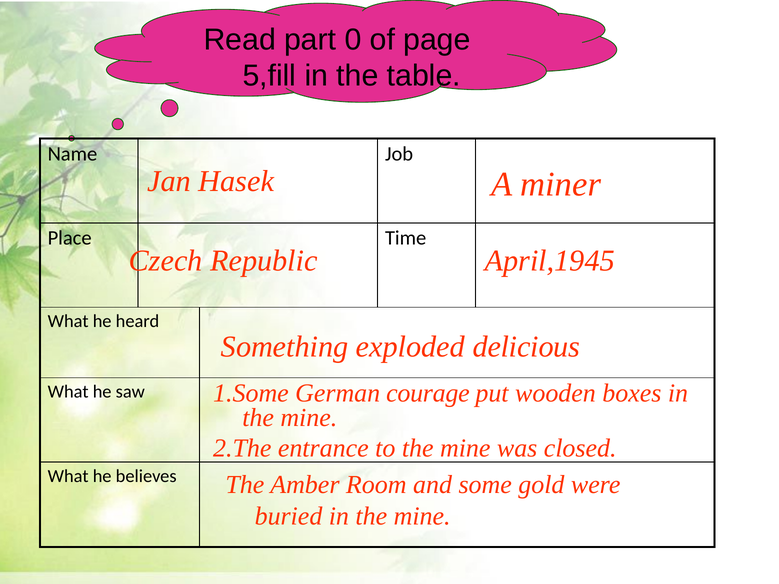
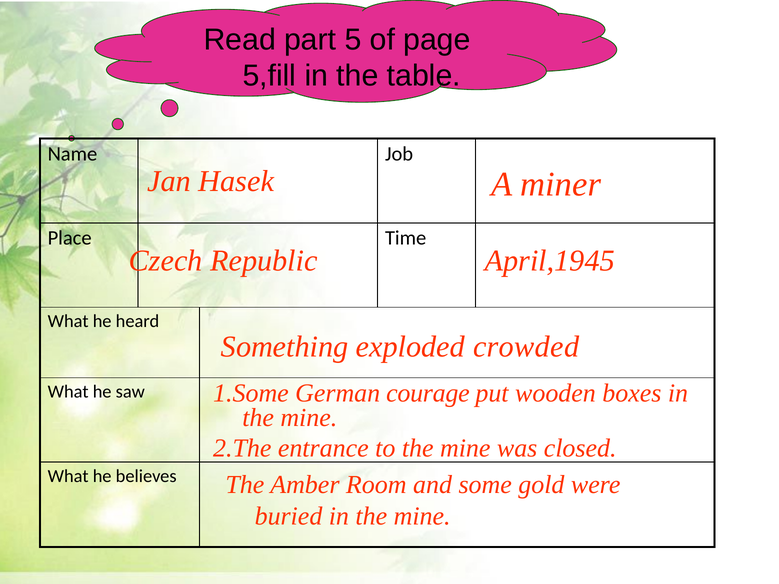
0: 0 -> 5 (353, 40)
delicious: delicious -> crowded (526, 347)
